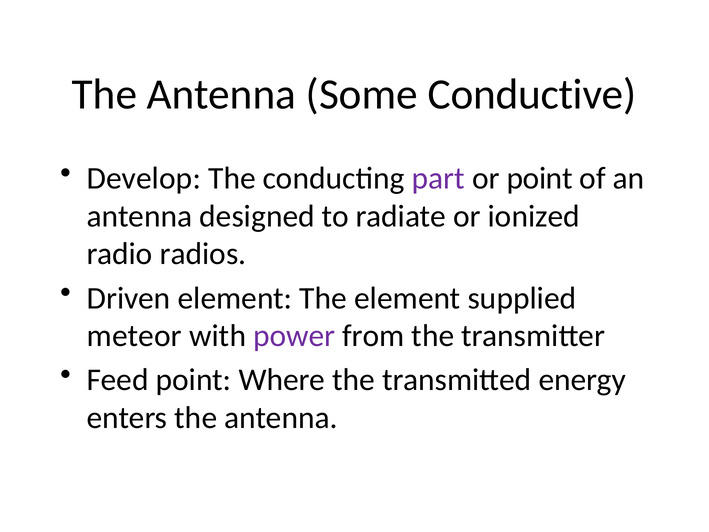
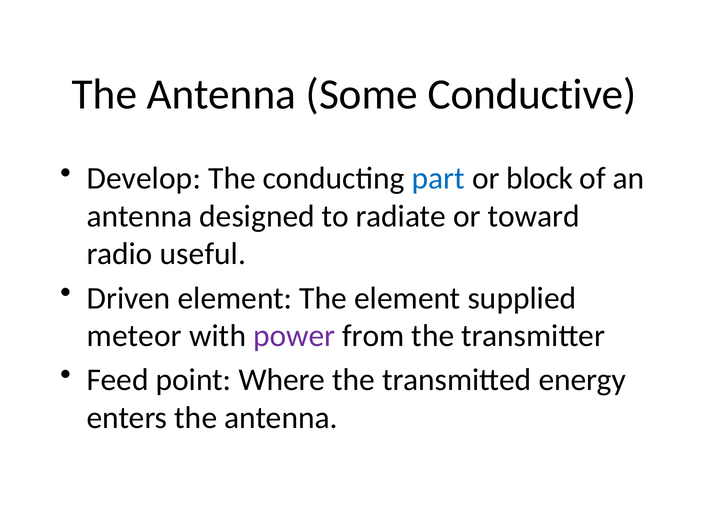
part colour: purple -> blue (438, 178)
or point: point -> block (540, 178)
ionized: ionized -> toward (534, 216)
radios: radios -> useful (203, 254)
